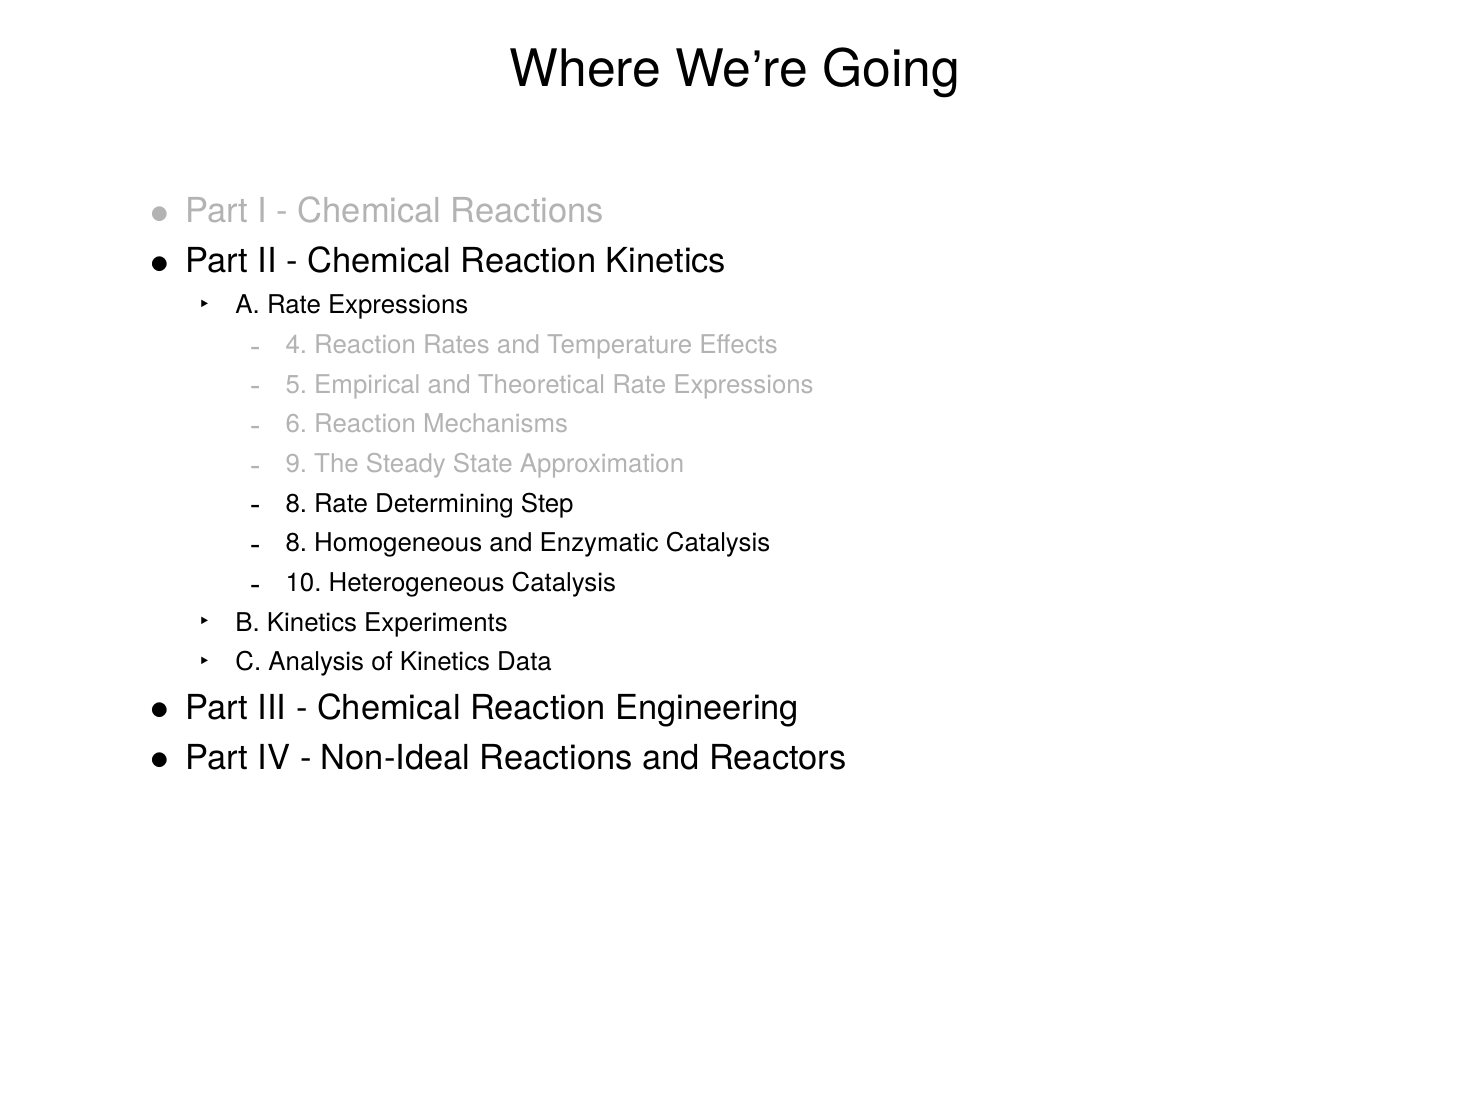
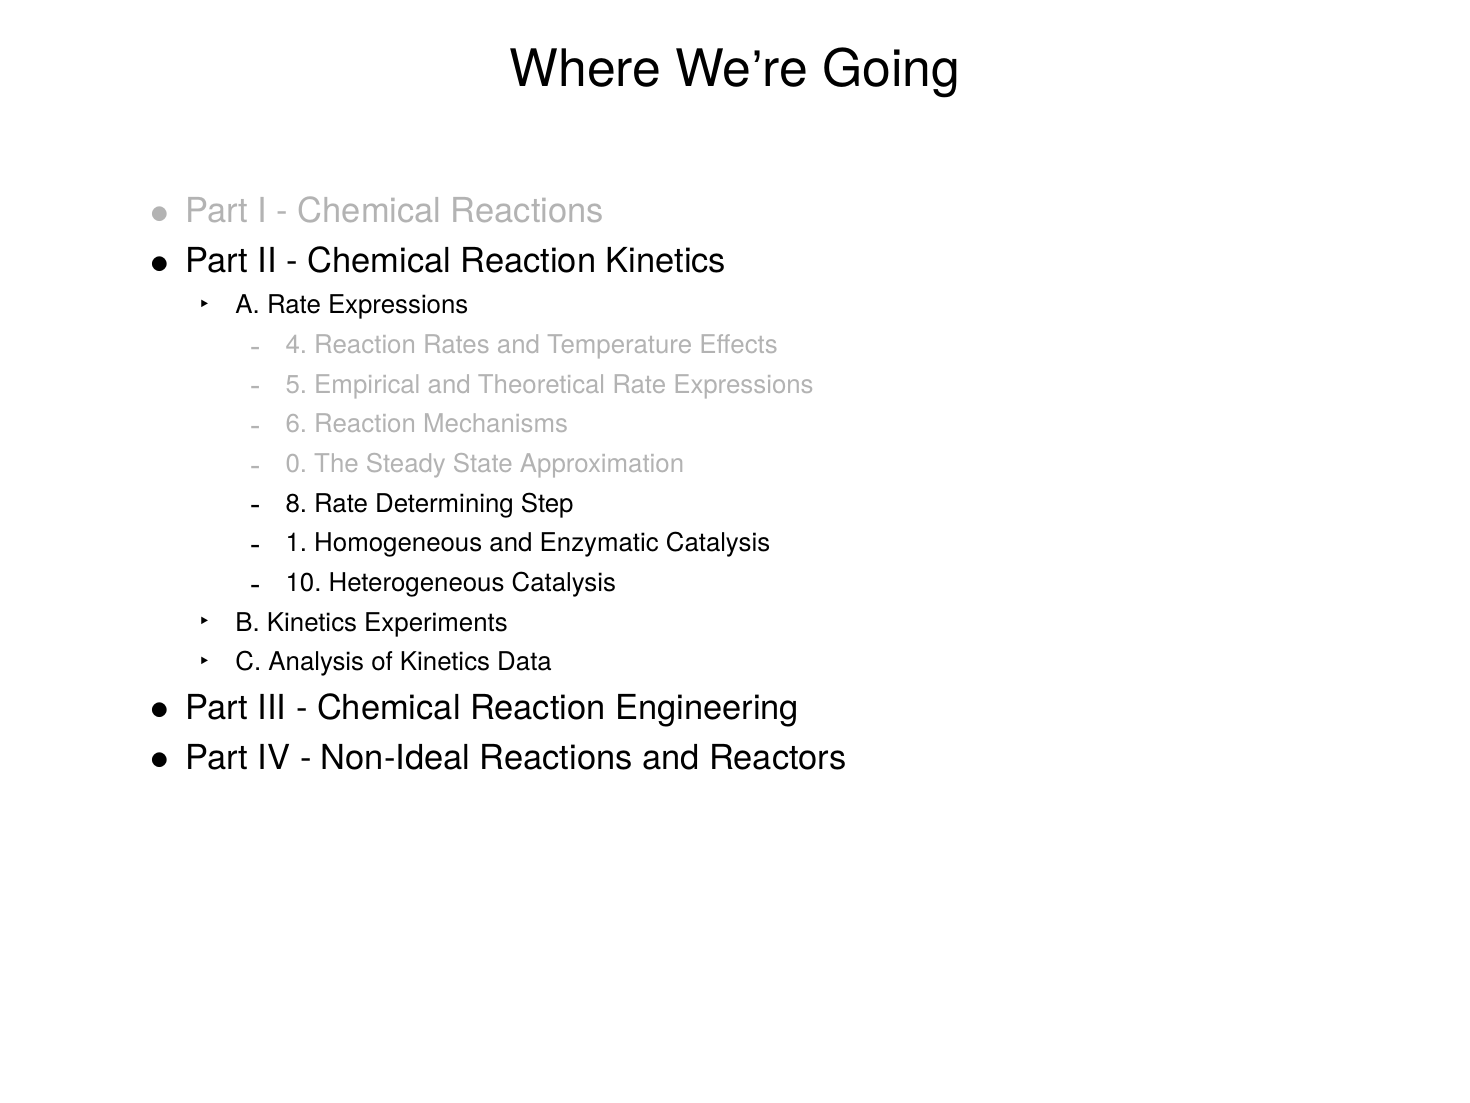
9: 9 -> 0 (296, 464)
8: 8 -> 1 (296, 543)
